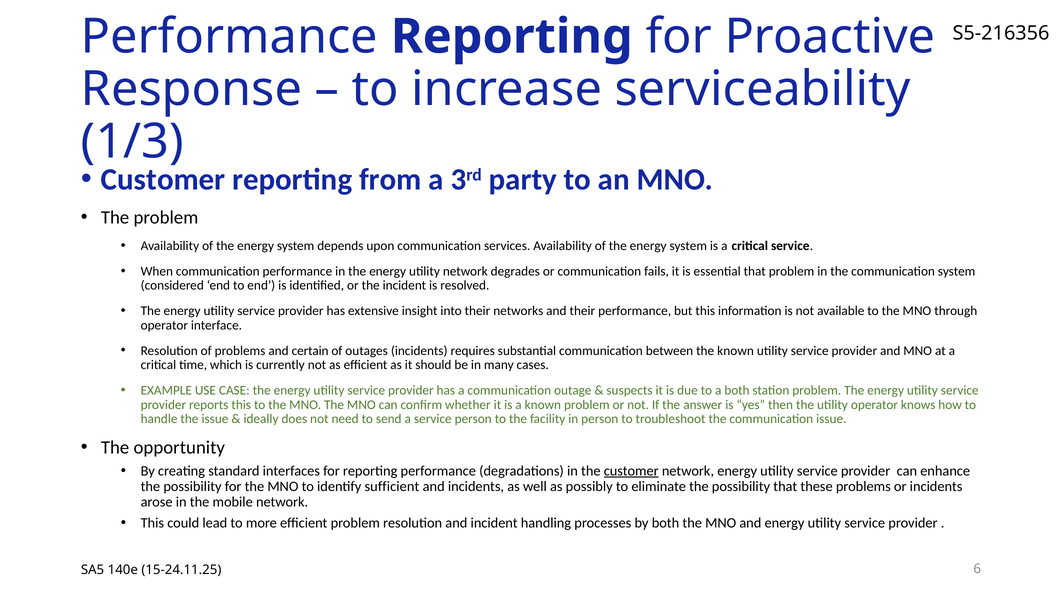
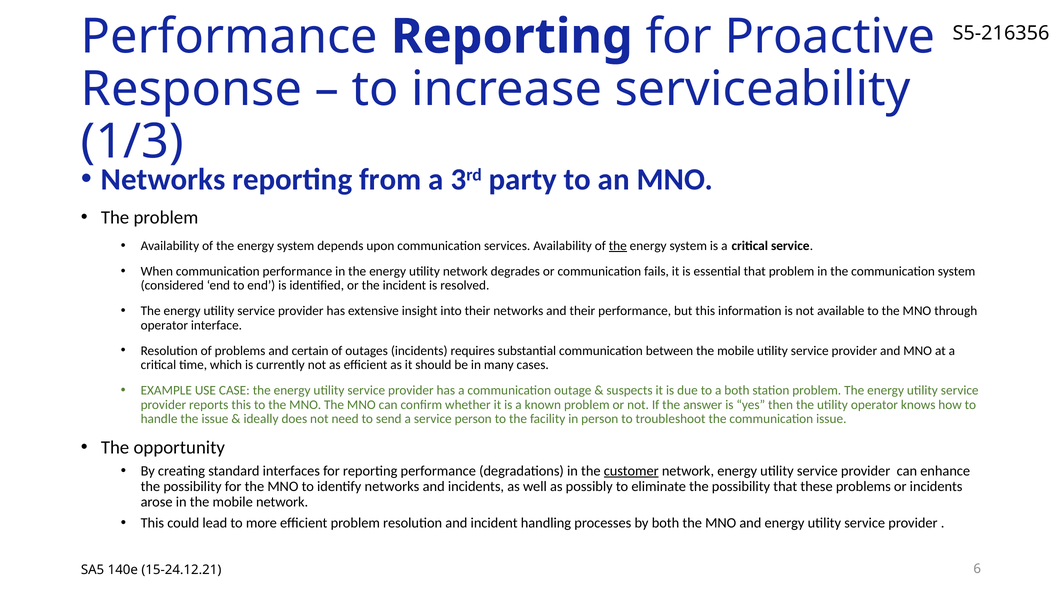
Customer: Customer -> Networks (163, 180)
the underline: none -> present (618, 246)
between the known: known -> mobile (736, 351)
identify sufficient: sufficient -> networks (392, 487)
15-24.11.25: 15-24.11.25 -> 15-24.12.21 (181, 570)
